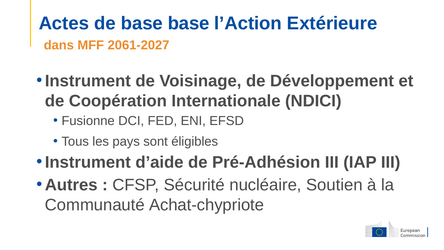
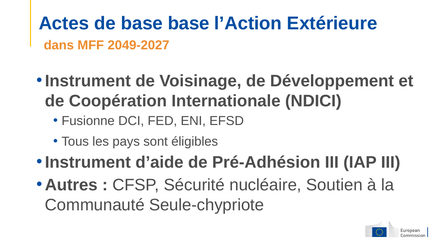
2061-2027: 2061-2027 -> 2049-2027 (139, 45)
Achat-chypriote: Achat-chypriote -> Seule-chypriote (207, 205)
